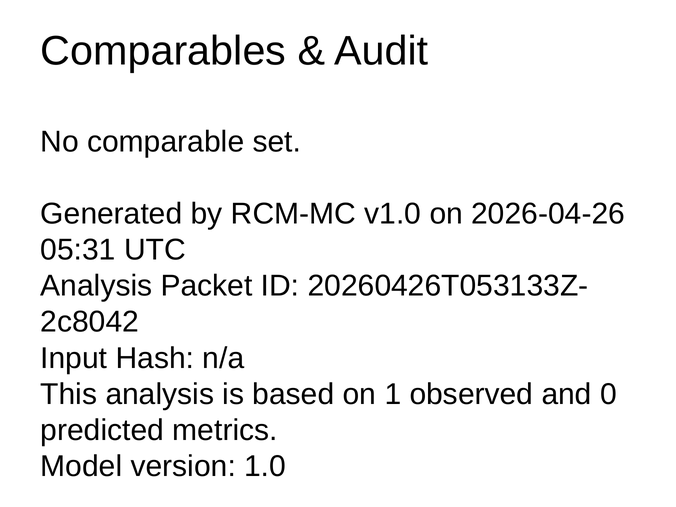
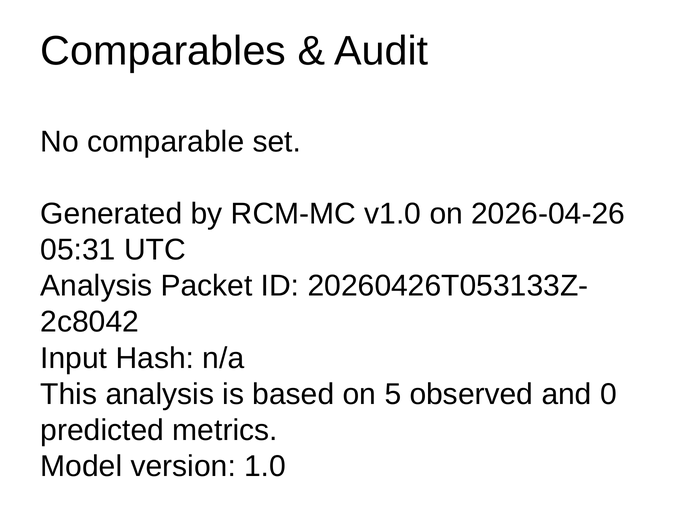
1: 1 -> 5 (393, 394)
